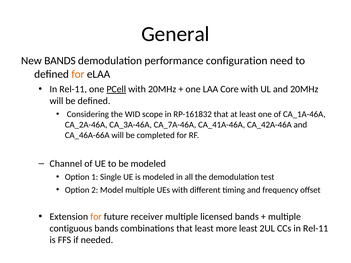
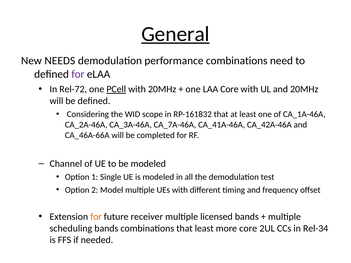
General underline: none -> present (175, 34)
New BANDS: BANDS -> NEEDS (60, 61)
performance configuration: configuration -> combinations (237, 61)
for colour: orange -> purple (78, 74)
Rel-11: Rel-11 -> Rel-72 (73, 89)
contiguous: contiguous -> scheduling (71, 229)
more least: least -> core (248, 229)
CCs in Rel-11: Rel-11 -> Rel-34 (316, 229)
